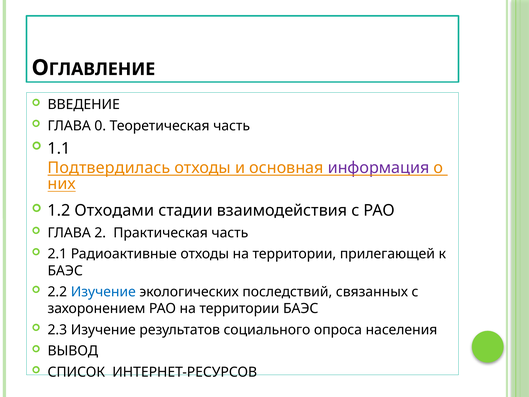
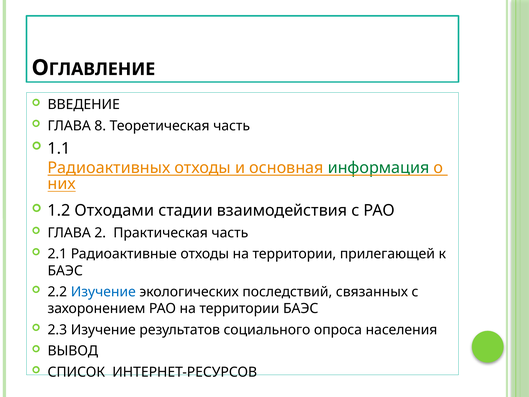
0: 0 -> 8 (100, 126)
Подтвердилась: Подтвердилась -> Радиоактивных (109, 168)
информация colour: purple -> green (379, 168)
